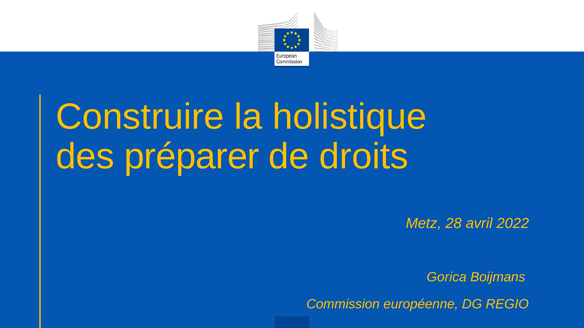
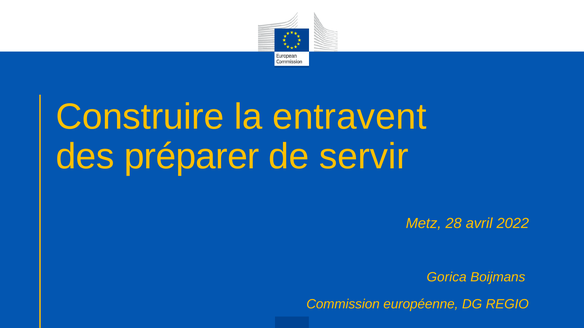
holistique: holistique -> entravent (350, 117)
droits: droits -> servir (364, 157)
